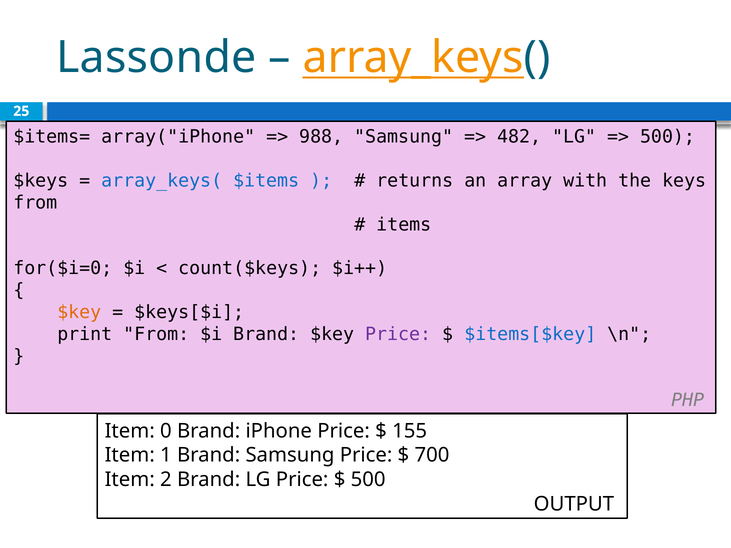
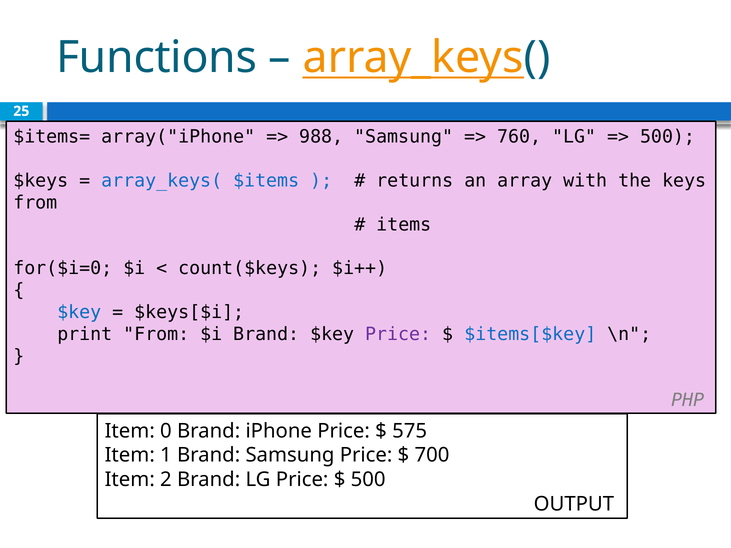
Lassonde: Lassonde -> Functions (157, 57)
482: 482 -> 760 (519, 137)
$key colour: orange -> blue (79, 312)
155: 155 -> 575 (410, 431)
